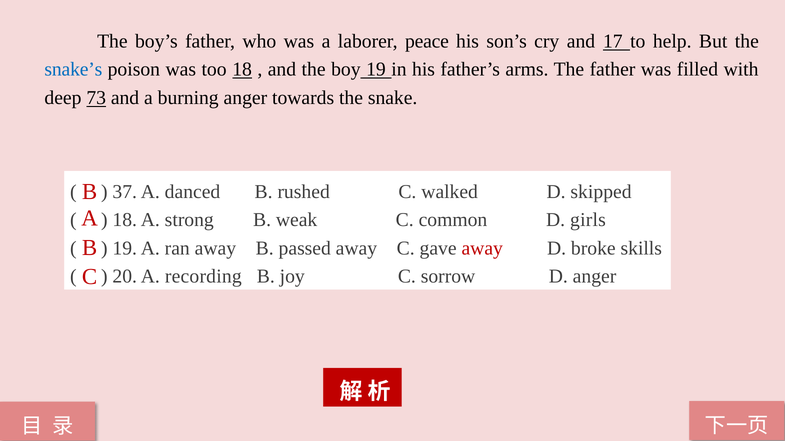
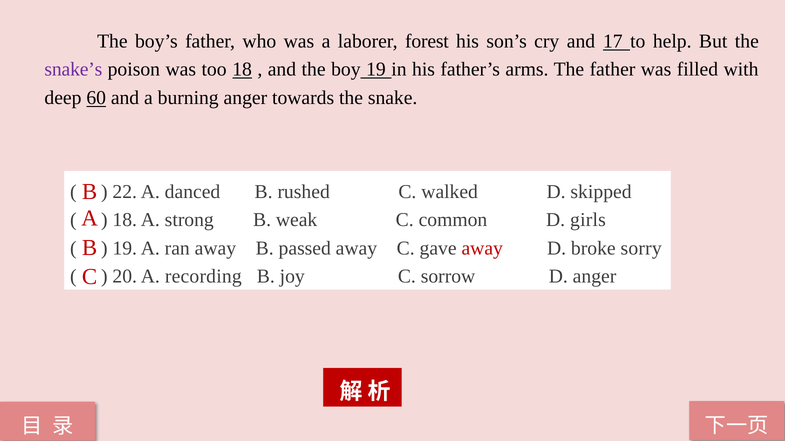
peace: peace -> forest (427, 41)
snake’s colour: blue -> purple (73, 70)
73: 73 -> 60 (96, 98)
37: 37 -> 22 (125, 192)
skills: skills -> sorry (641, 248)
